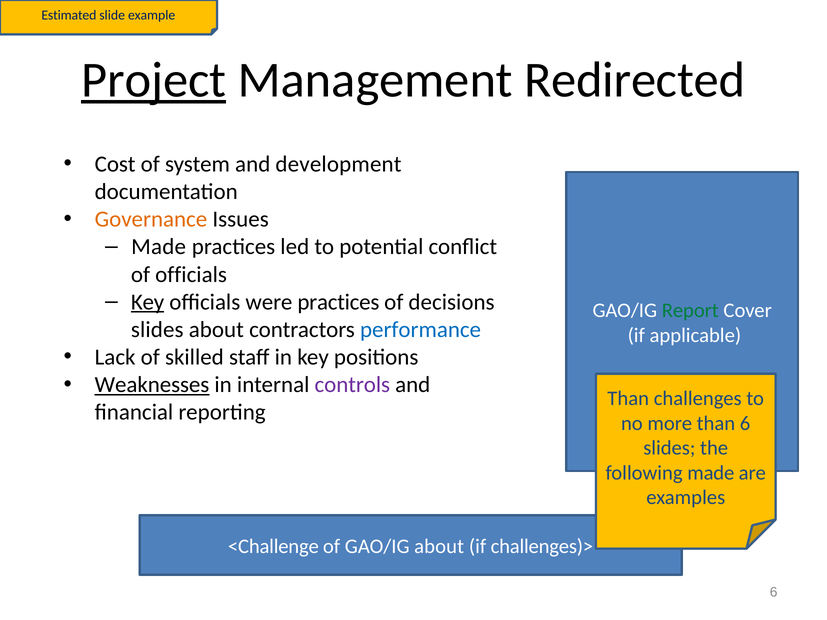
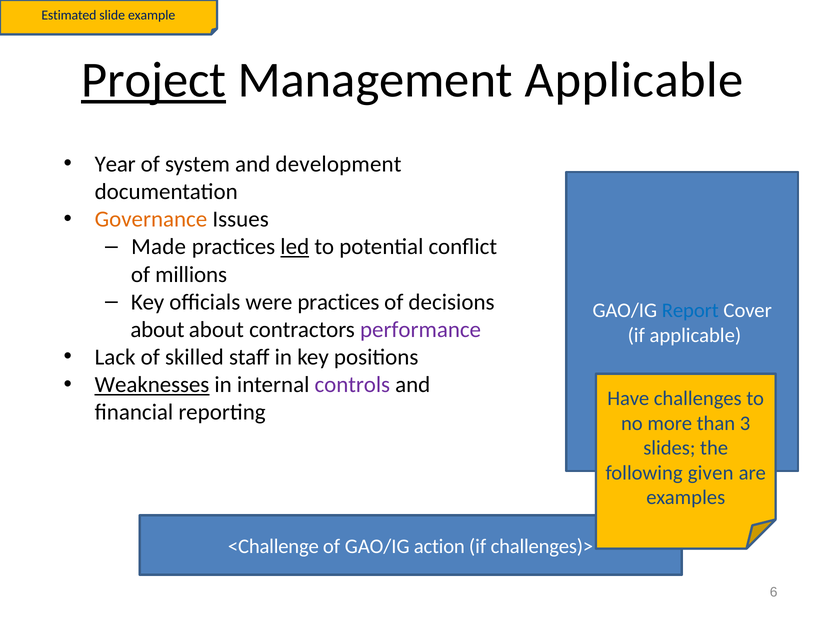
Management Redirected: Redirected -> Applicable (634, 80)
Cost: Cost -> Year (115, 164)
led underline: none -> present (295, 247)
of officials: officials -> millions (191, 275)
Key underline: present -> none (148, 302)
Report colour: green -> blue (690, 311)
slides: slides -> about (157, 330)
performance colour: blue -> purple (421, 330)
Than: Than -> Have (628, 399)
than 6: 6 -> 3 (745, 423)
following made: made -> given (711, 473)
GAO/IG about: about -> action (439, 547)
